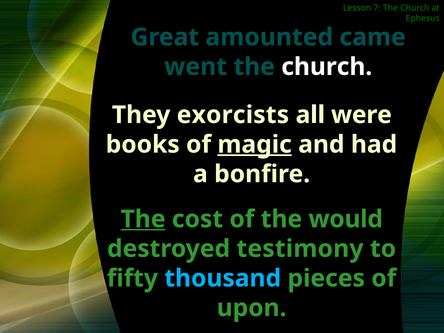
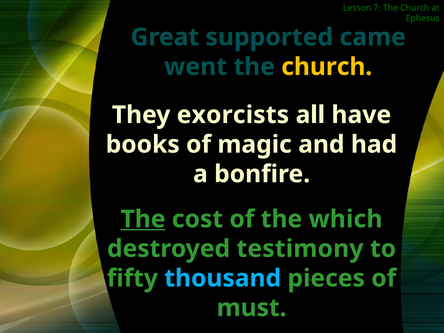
amounted: amounted -> supported (269, 37)
church colour: white -> yellow (327, 67)
were: were -> have (361, 115)
magic underline: present -> none (255, 144)
would: would -> which (346, 219)
upon: upon -> must (252, 308)
